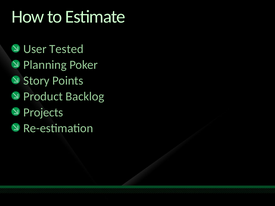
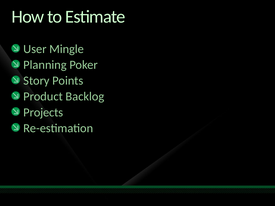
Tested: Tested -> Mingle (67, 49)
